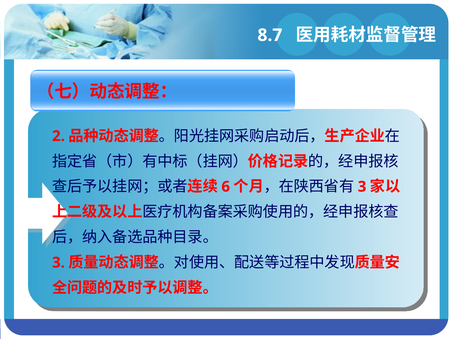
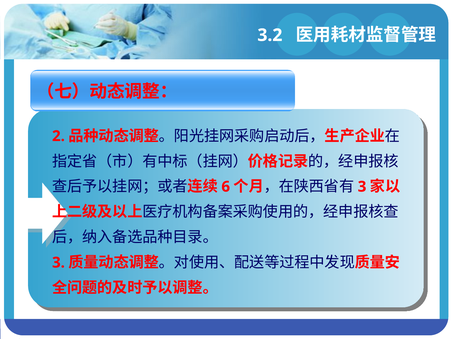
8.7: 8.7 -> 3.2 (270, 35)
